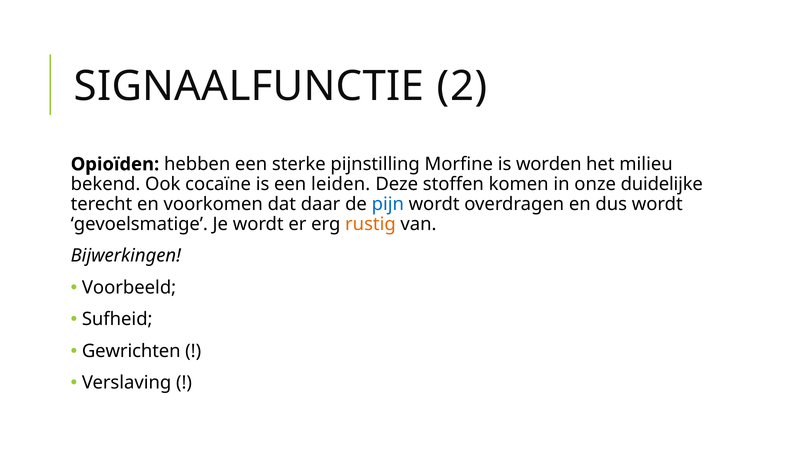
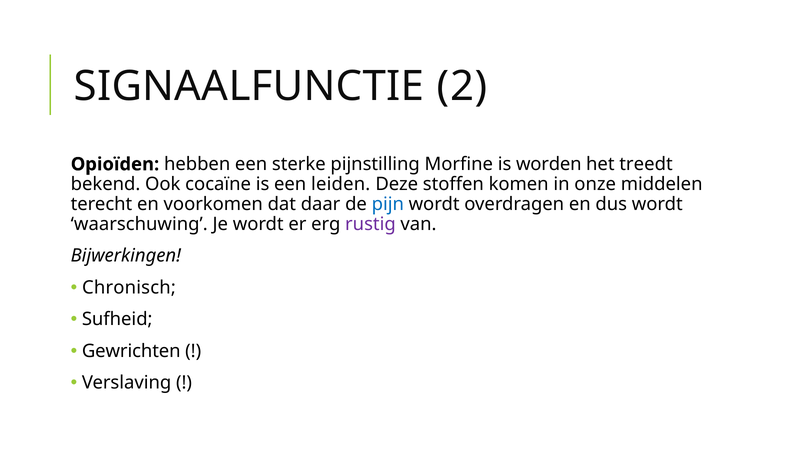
milieu: milieu -> treedt (646, 164)
duidelijke: duidelijke -> middelen (662, 184)
gevoelsmatige: gevoelsmatige -> waarschuwing (139, 224)
rustig colour: orange -> purple (370, 224)
Voorbeeld: Voorbeeld -> Chronisch (129, 287)
